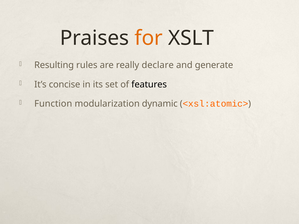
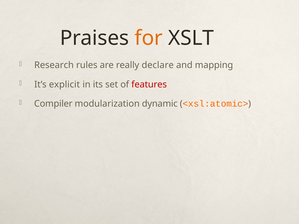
Resulting: Resulting -> Research (54, 65)
generate: generate -> mapping (214, 65)
concise: concise -> explicit (64, 84)
features colour: black -> red (149, 84)
Function: Function -> Compiler (53, 104)
